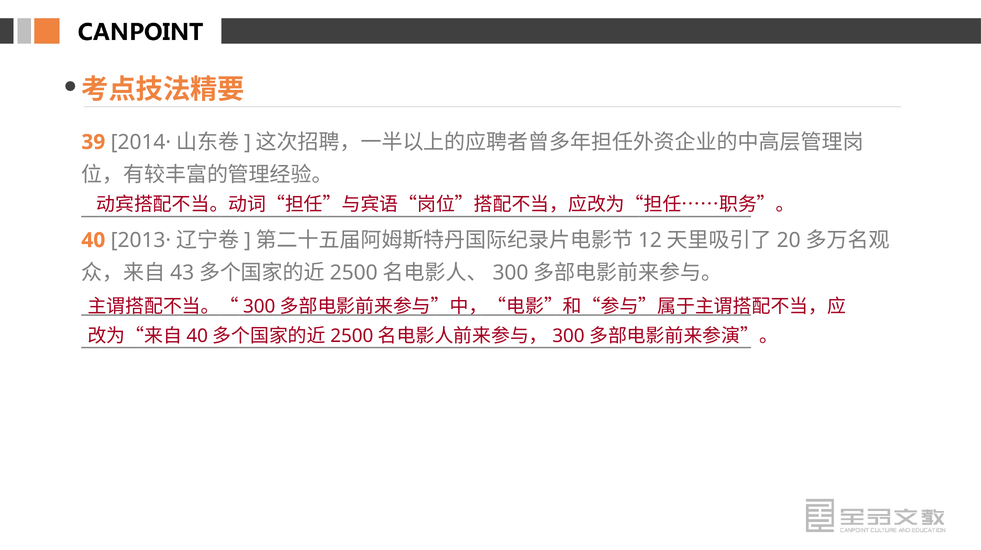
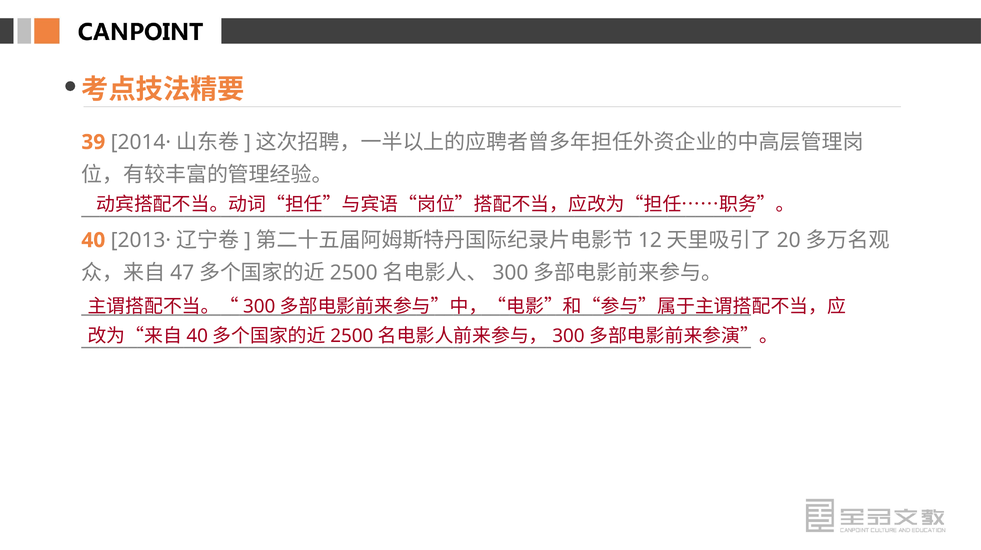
43: 43 -> 47 (182, 273)
